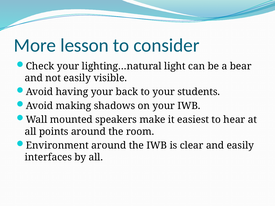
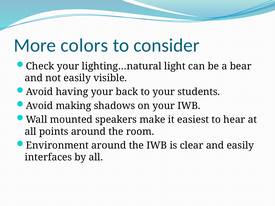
lesson: lesson -> colors (84, 45)
